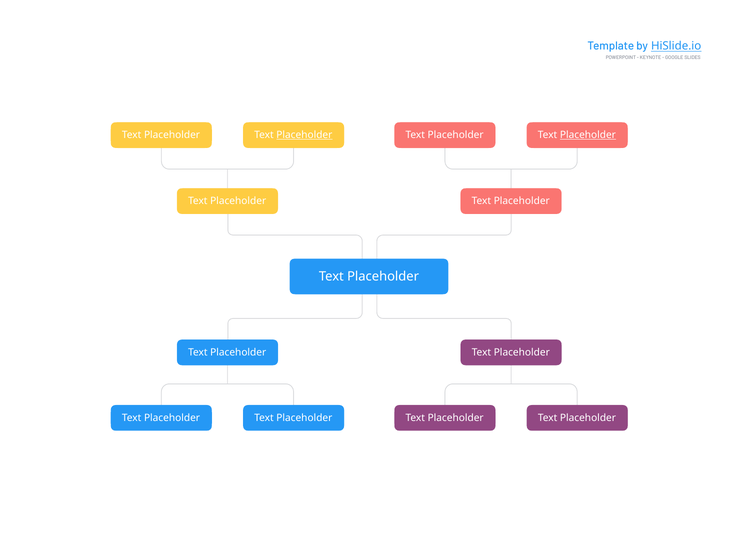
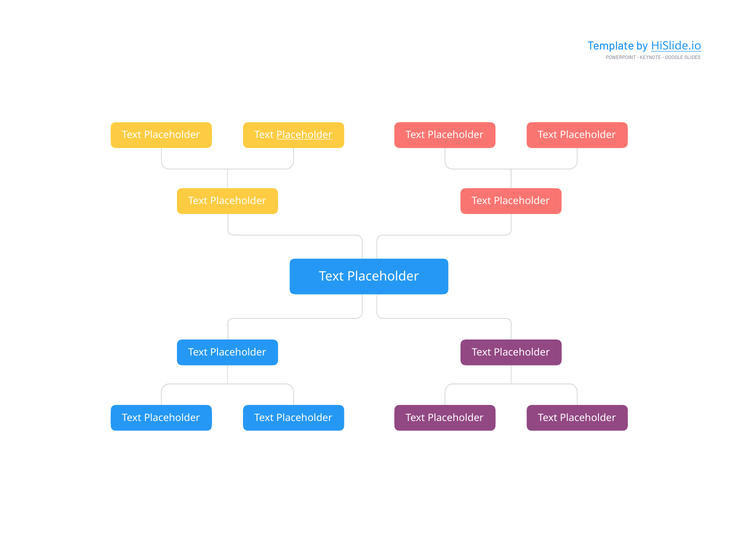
Placeholder underline: present -> none (588, 135)
